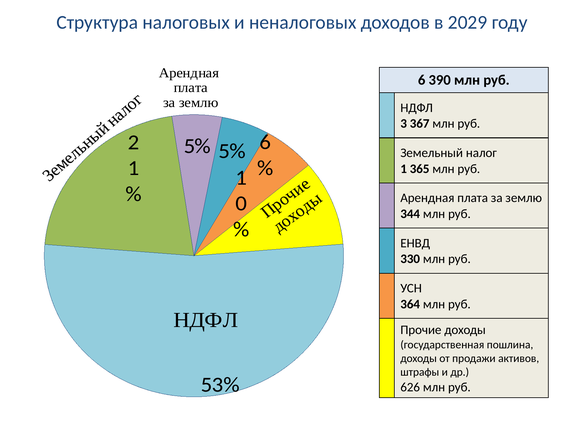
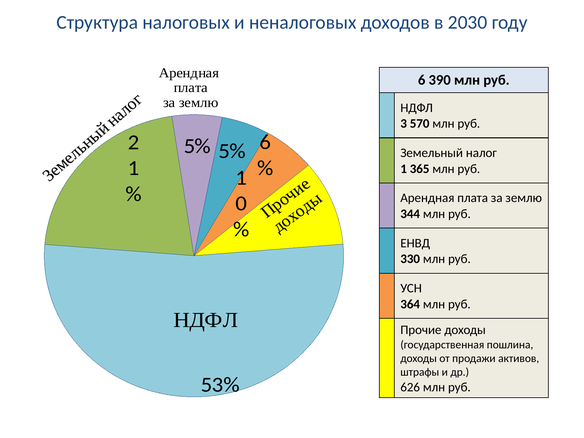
2029: 2029 -> 2030 (468, 22)
367: 367 -> 570 (420, 124)
